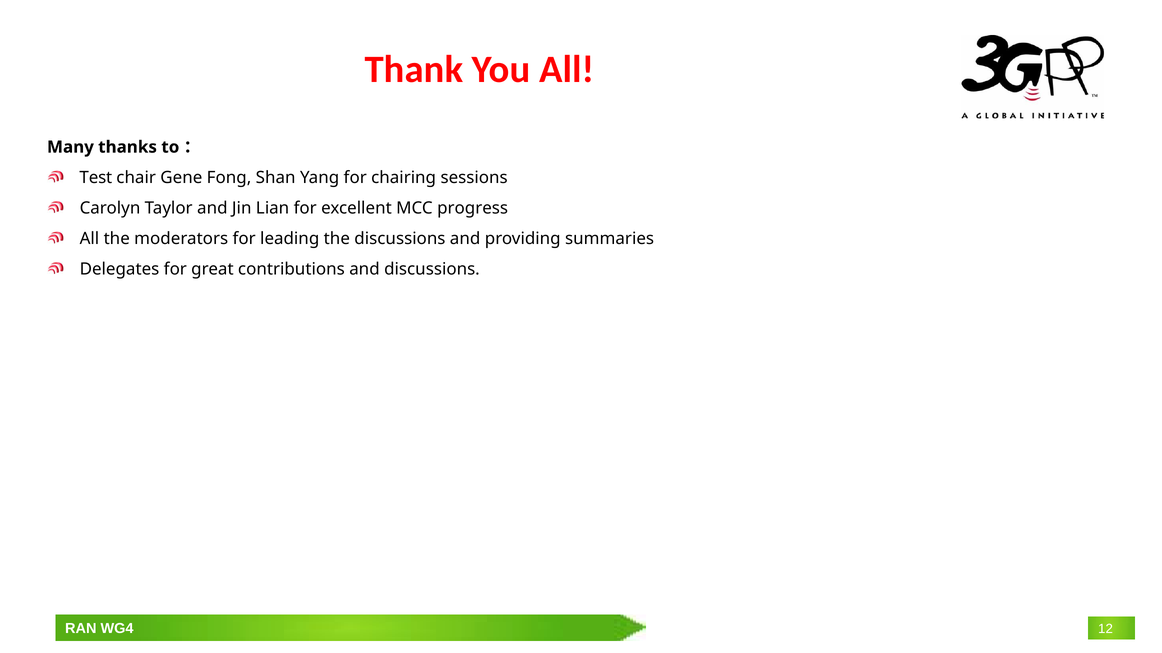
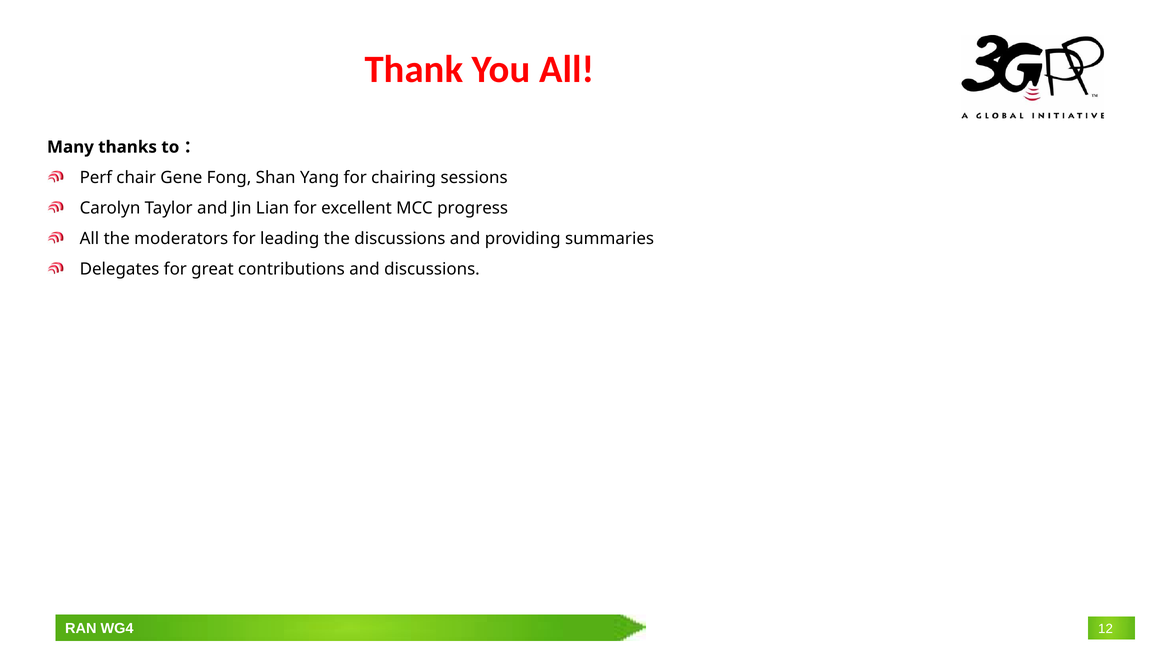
Test: Test -> Perf (96, 178)
